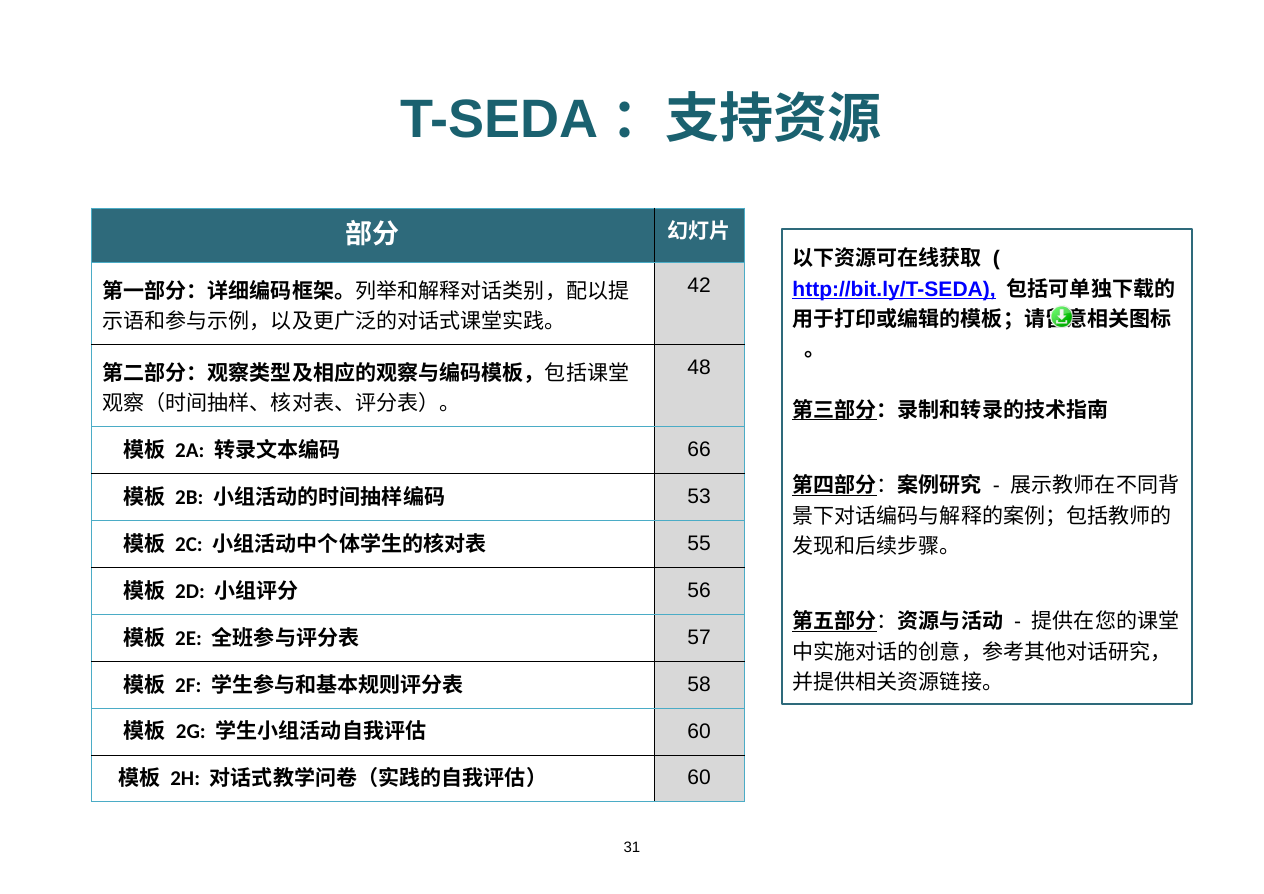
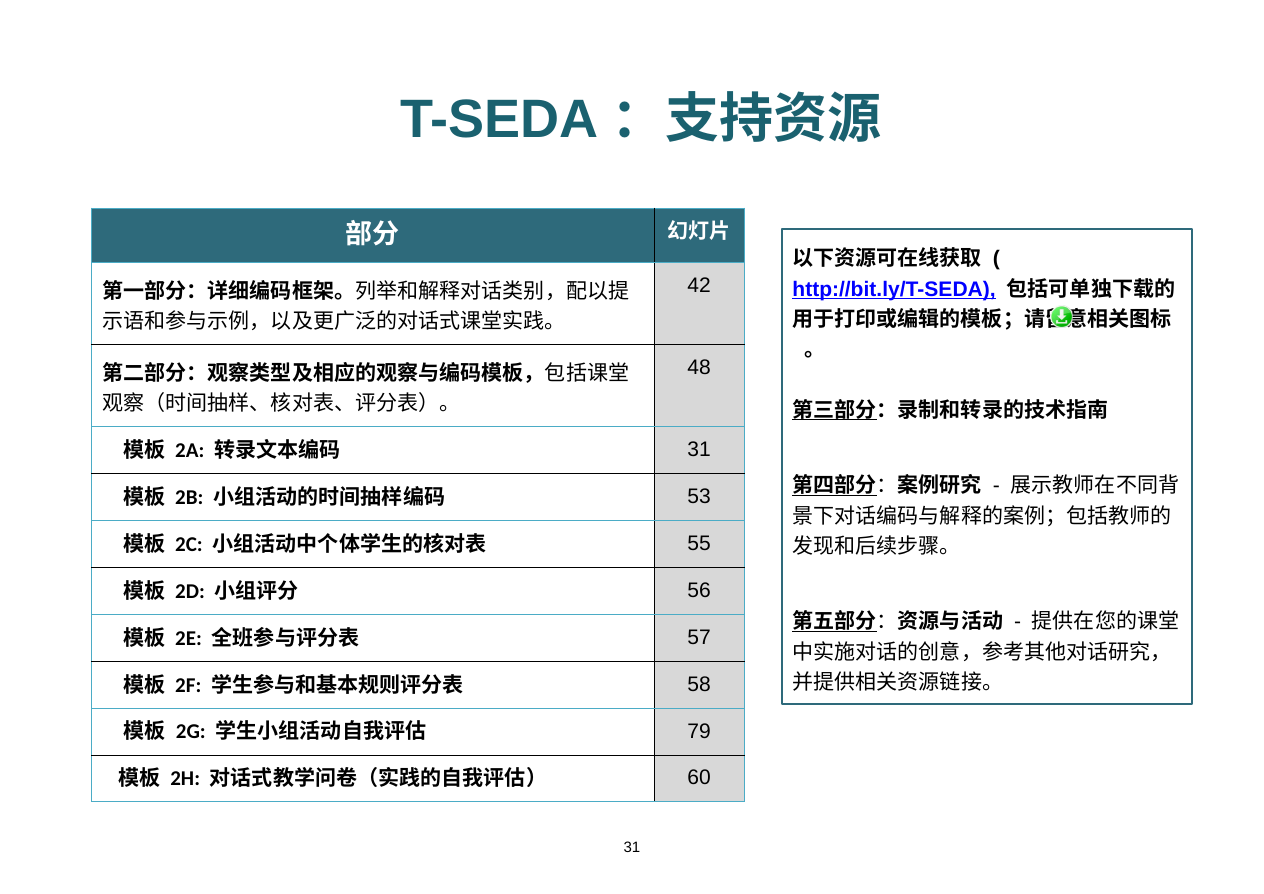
66: 66 -> 31 (699, 449)
60: 60 -> 79 (699, 731)
